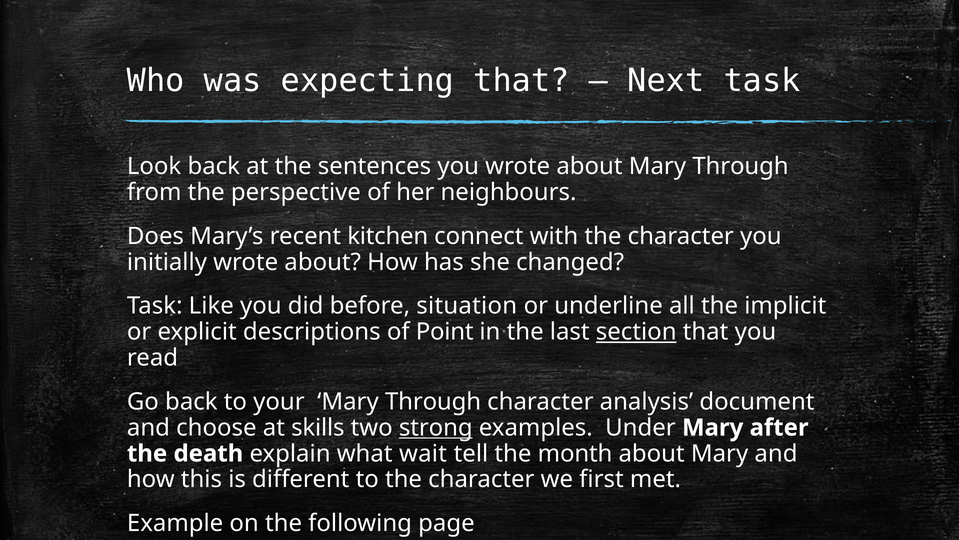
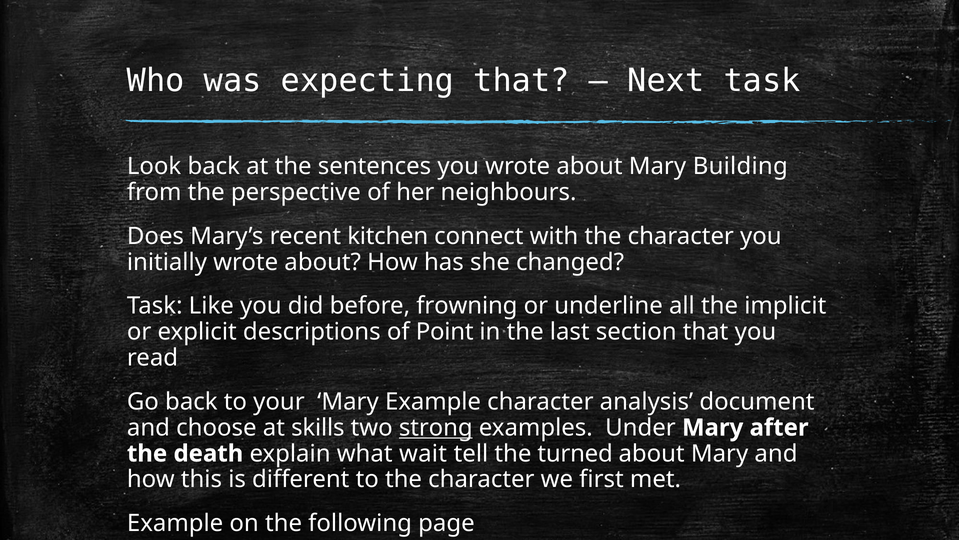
about Mary Through: Through -> Building (740, 166)
situation: situation -> frowning (467, 306)
section underline: present -> none (636, 332)
your Mary Through: Through -> Example (433, 401)
month: month -> turned (575, 453)
